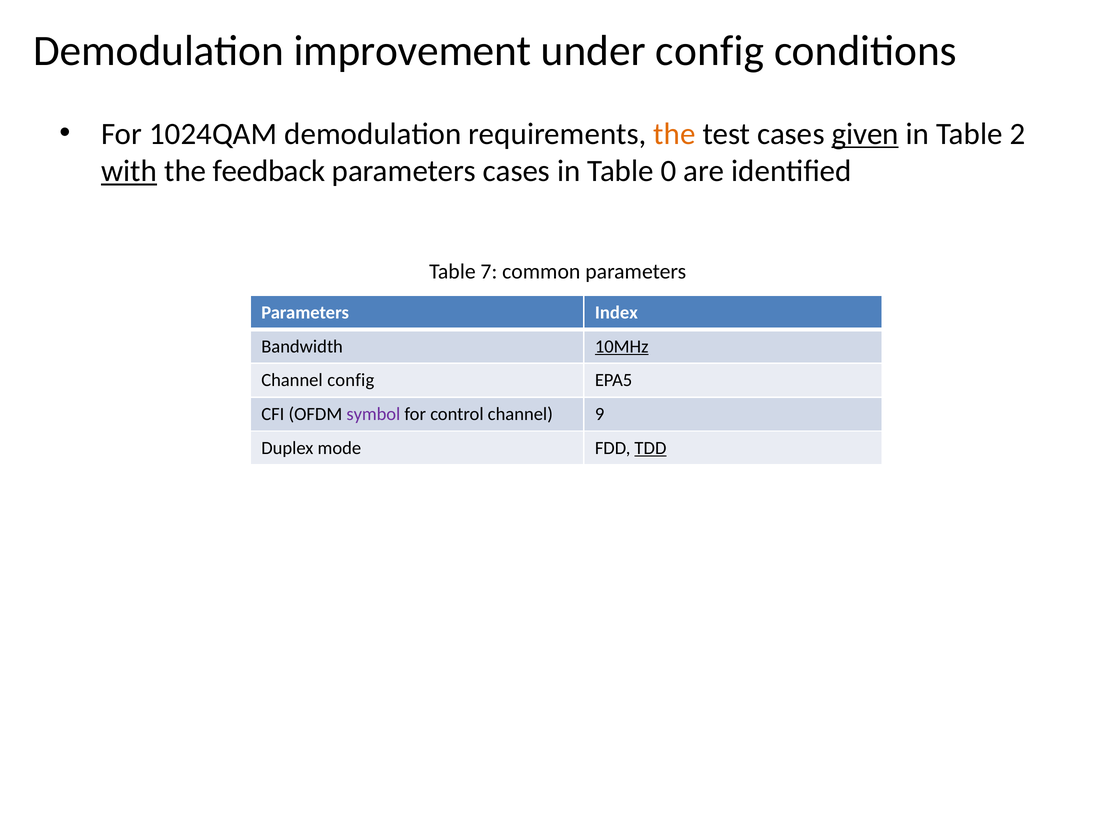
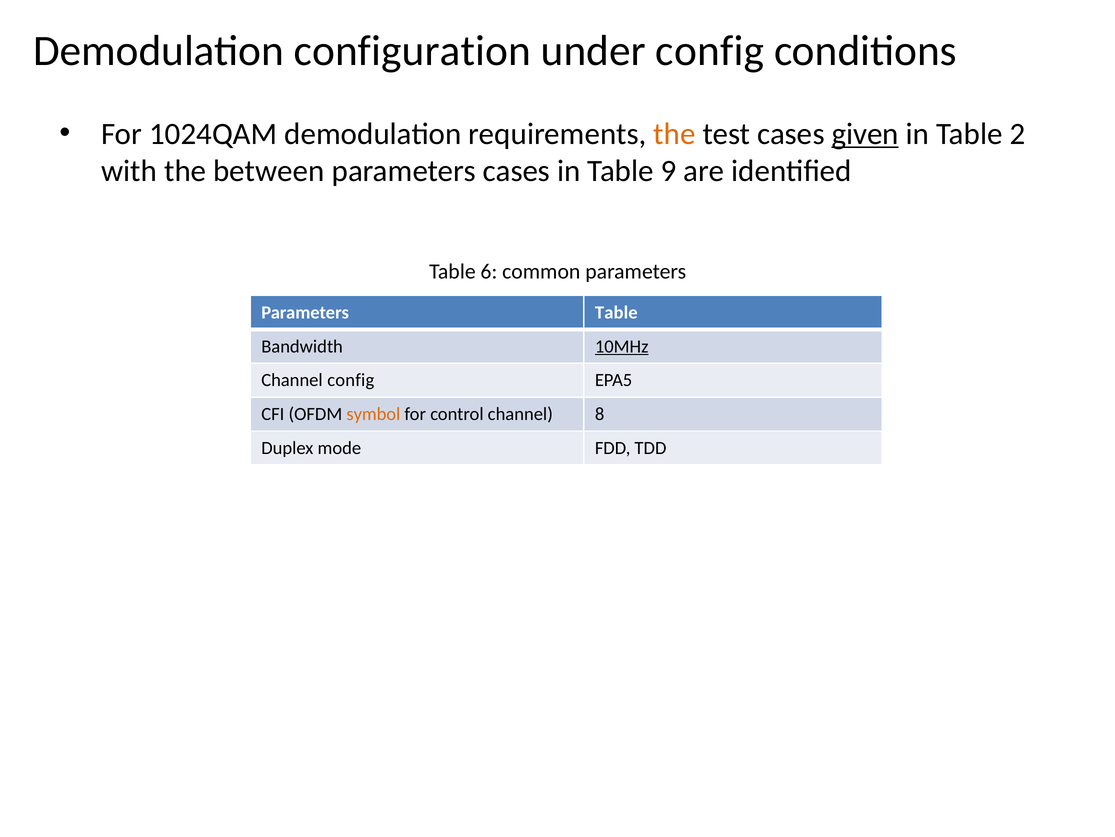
improvement: improvement -> configuration (412, 51)
with underline: present -> none (129, 171)
feedback: feedback -> between (269, 171)
0: 0 -> 9 (669, 171)
7: 7 -> 6 (489, 271)
Parameters Index: Index -> Table (616, 312)
symbol colour: purple -> orange (373, 414)
9: 9 -> 8 (600, 414)
TDD underline: present -> none (650, 448)
